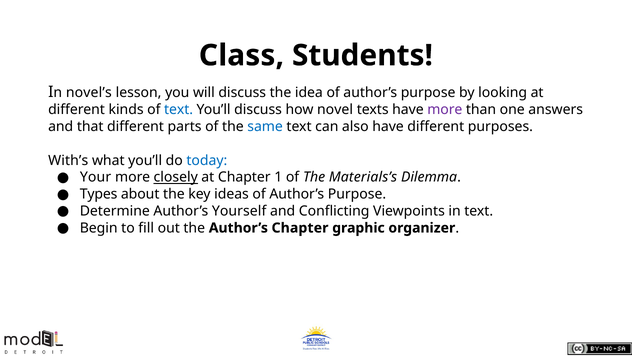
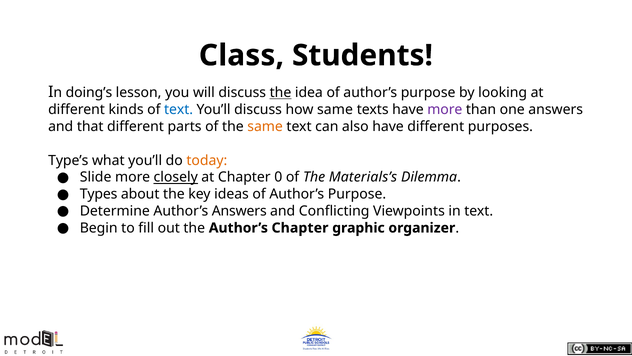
novel’s: novel’s -> doing’s (89, 93)
the underline: none -> present (280, 93)
how novel: novel -> same (335, 110)
same colour: blue -> orange (265, 127)
With’s: With’s -> Type’s (68, 160)
today colour: blue -> orange (207, 160)
Your: Your -> Slide (96, 177)
1: 1 -> 0 (278, 177)
Author’s Yourself: Yourself -> Answers (239, 211)
